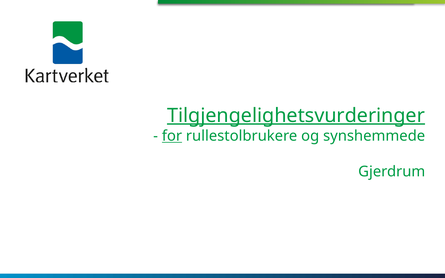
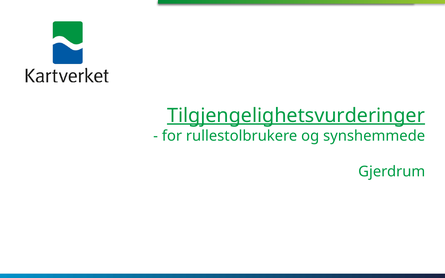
for underline: present -> none (172, 136)
